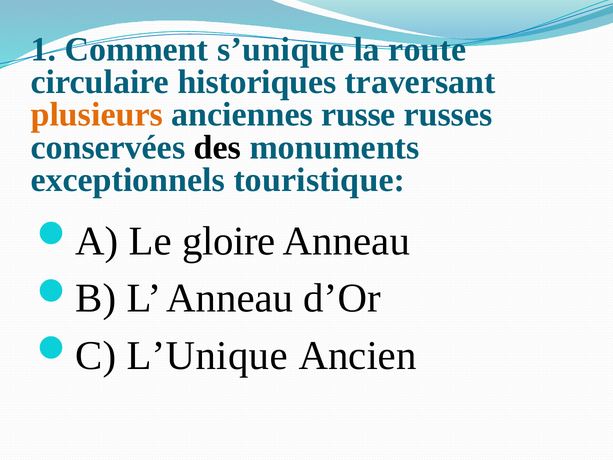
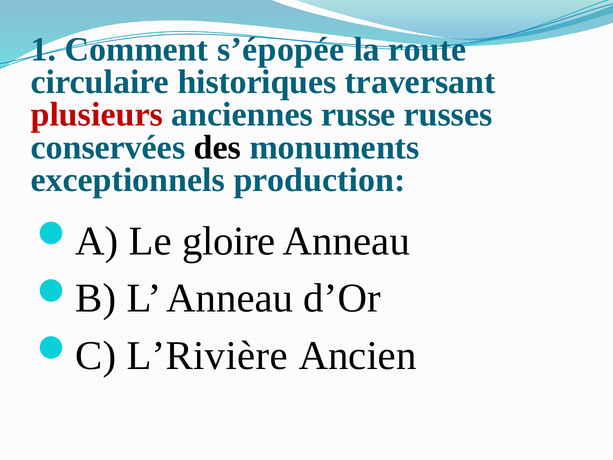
s’unique: s’unique -> s’épopée (281, 49)
plusieurs colour: orange -> red (97, 115)
touristique: touristique -> production (319, 180)
L’Unique: L’Unique -> L’Rivière (207, 355)
